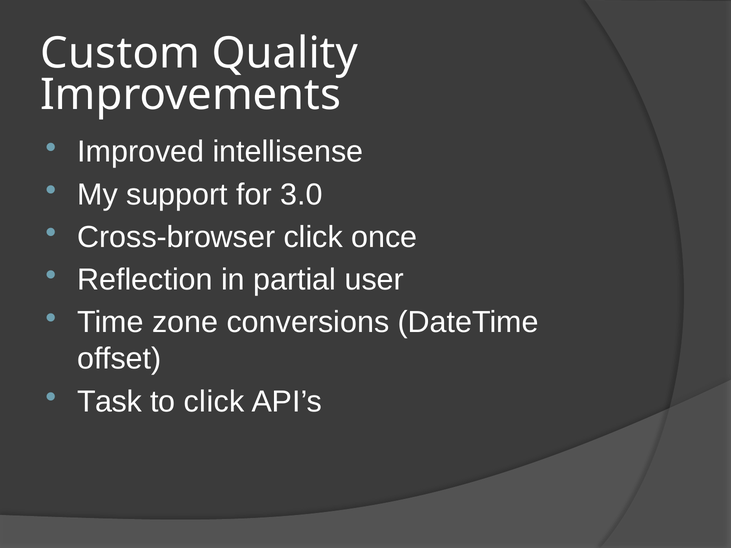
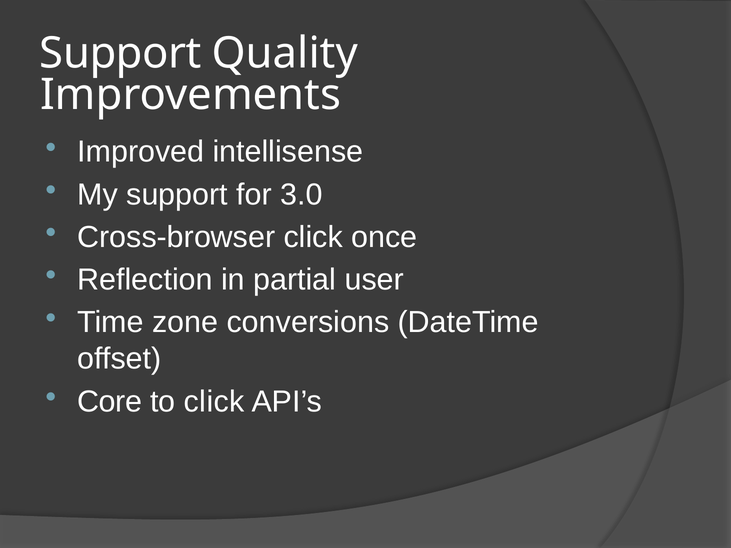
Custom: Custom -> Support (121, 53)
Task: Task -> Core (110, 402)
